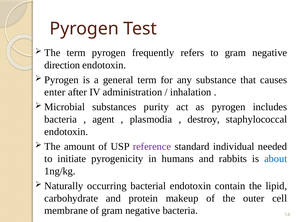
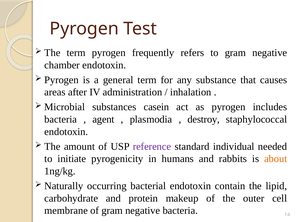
direction: direction -> chamber (62, 65)
enter: enter -> areas (55, 93)
purity: purity -> casein (156, 107)
about colour: blue -> orange (276, 159)
